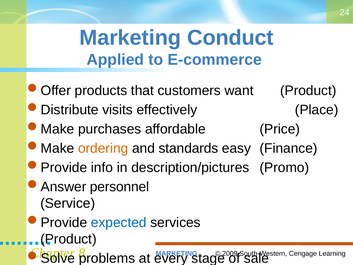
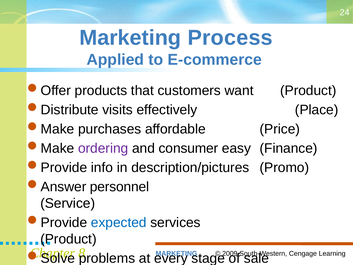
Conduct: Conduct -> Process (230, 38)
ordering colour: orange -> purple (103, 148)
standards: standards -> consumer (188, 148)
